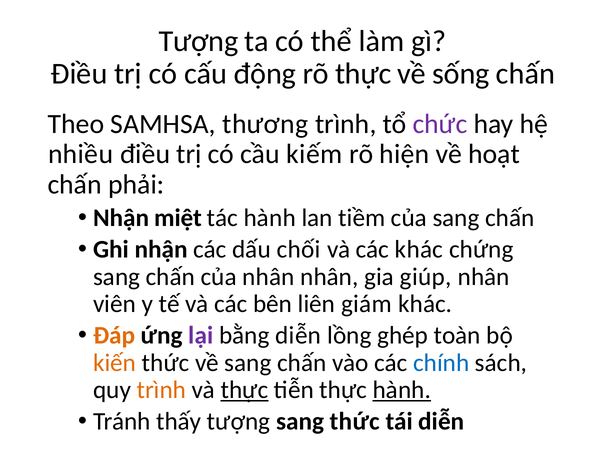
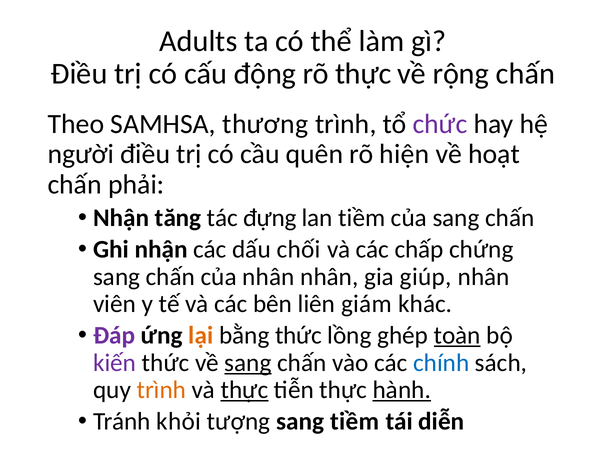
Tượng: Tượng -> Adults (198, 41)
sống: sống -> rộng (461, 74)
nhiều: nhiều -> người (81, 154)
kiếm: kiếm -> quên (315, 154)
miệt: miệt -> tăng (178, 218)
tác hành: hành -> đựng (270, 218)
các khác: khác -> chấp (419, 249)
Đáp colour: orange -> purple (114, 335)
lại colour: purple -> orange (201, 335)
bằng diễn: diễn -> thức (299, 335)
toàn underline: none -> present (457, 335)
kiến colour: orange -> purple (115, 362)
sang underline: none -> present (248, 362)
thấy: thấy -> khỏi (179, 421)
sang thức: thức -> tiềm (355, 421)
